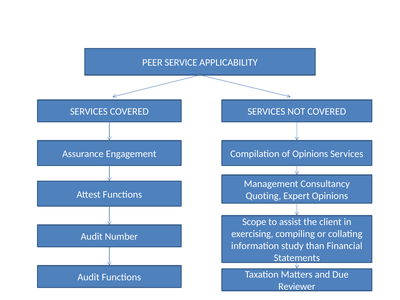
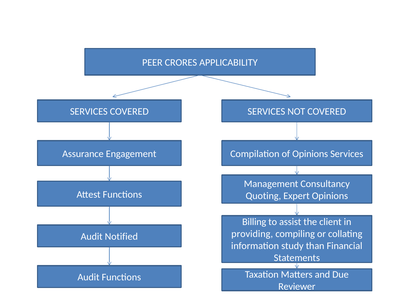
SERVICE: SERVICE -> CRORES (181, 62)
Scope: Scope -> Billing (254, 222)
exercising: exercising -> providing (252, 234)
Number: Number -> Notified (121, 237)
